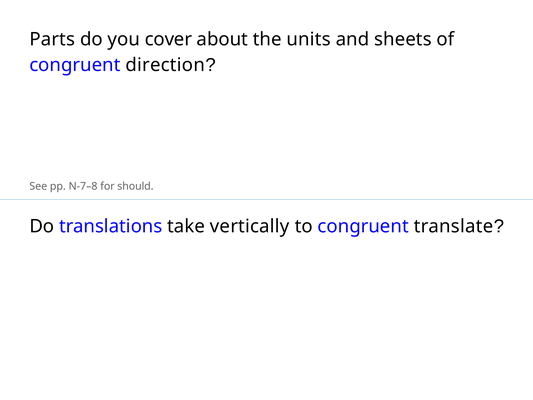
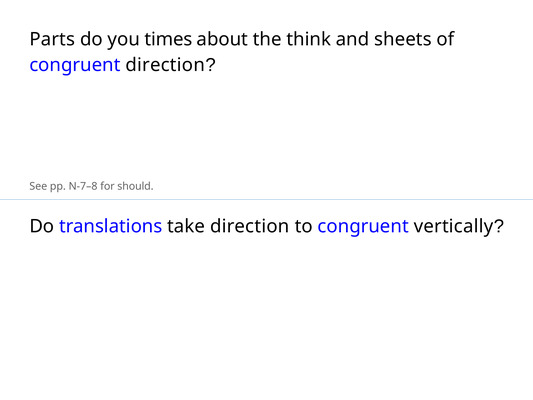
cover: cover -> times (168, 39)
units: units -> think (309, 39)
take vertically: vertically -> direction (250, 226)
translate: translate -> vertically (454, 226)
